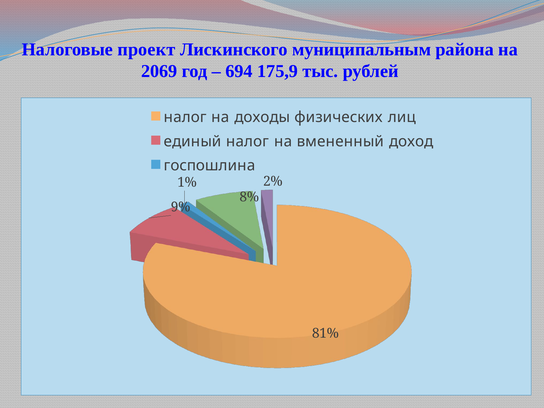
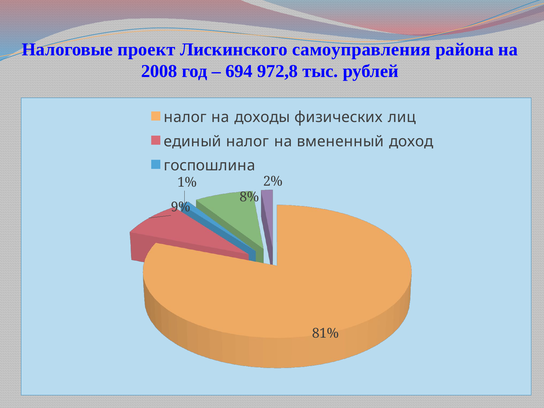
муниципальным: муниципальным -> самоуправления (361, 49)
2069: 2069 -> 2008 (159, 71)
175,9: 175,9 -> 972,8 (278, 71)
